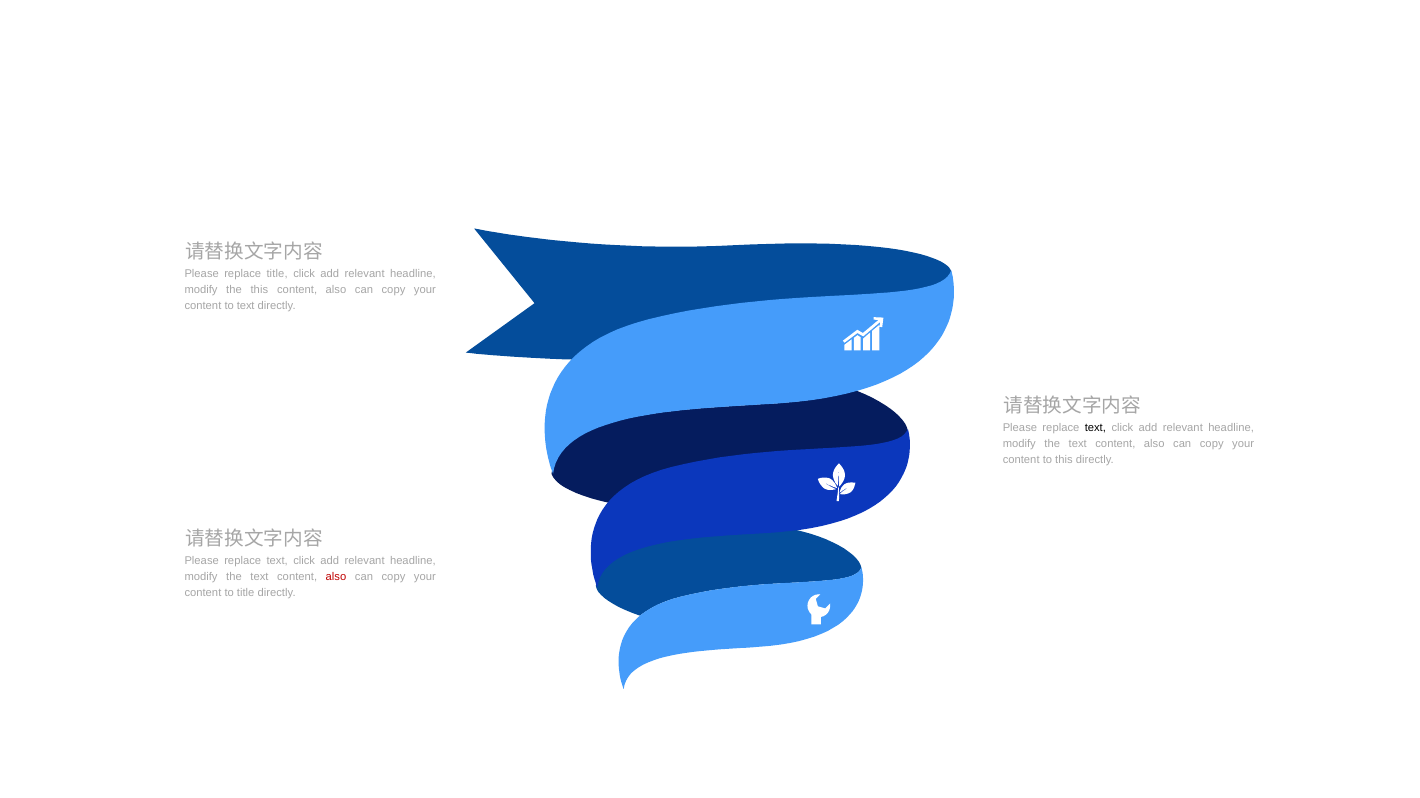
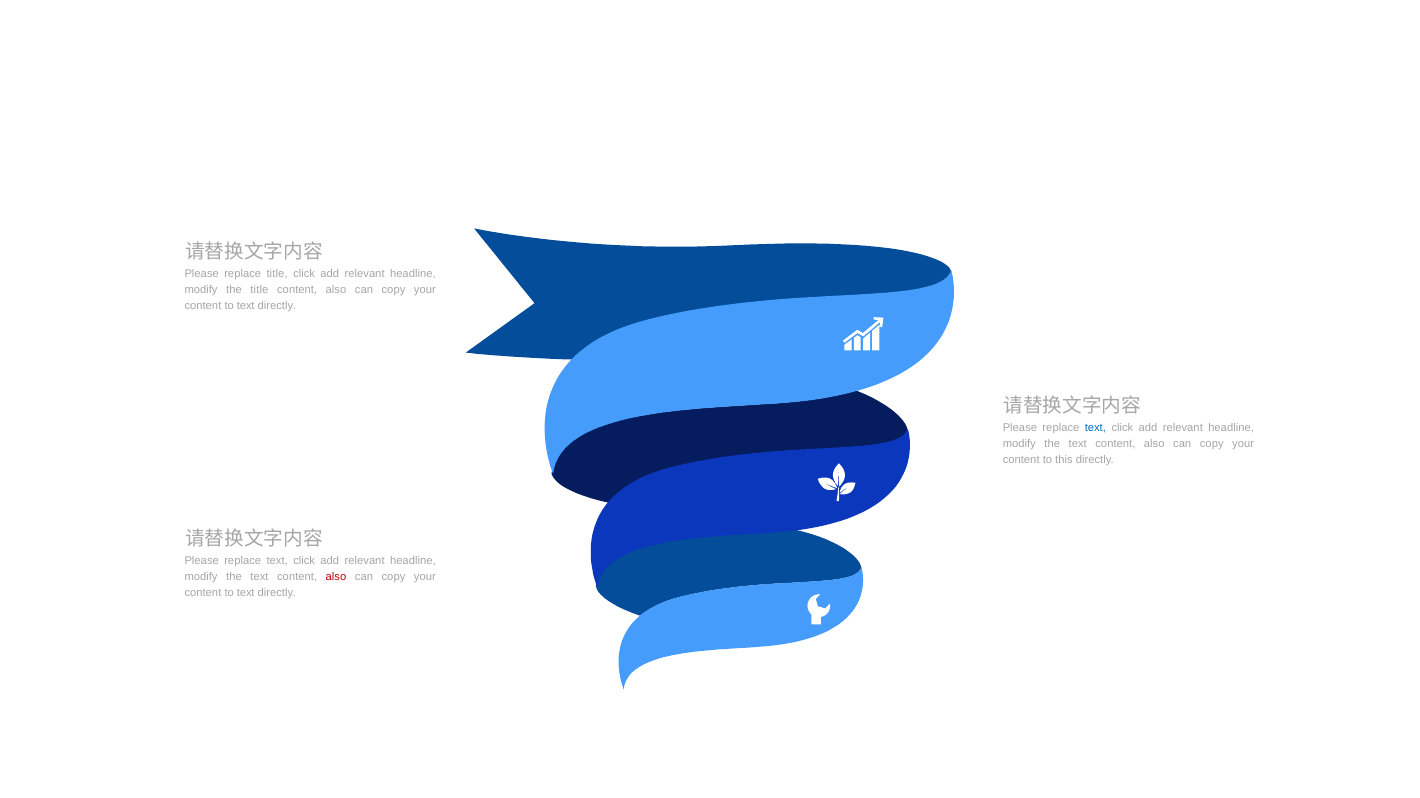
the this: this -> title (259, 290)
text colour: black -> blue (1095, 428)
title: title -> text (246, 594)
